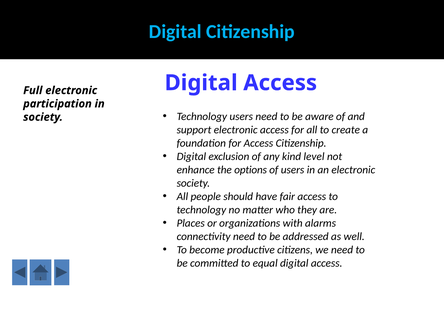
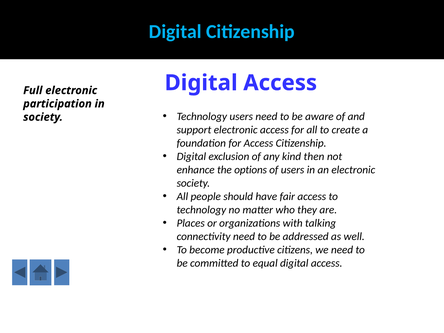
level: level -> then (314, 156)
alarms: alarms -> talking (321, 223)
